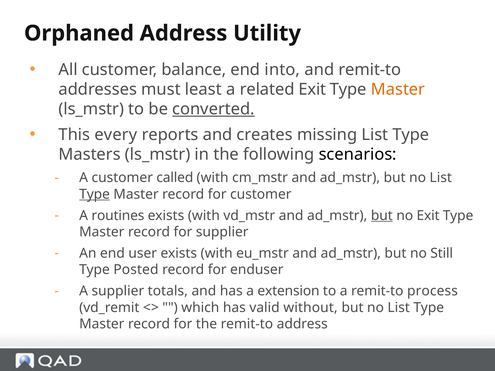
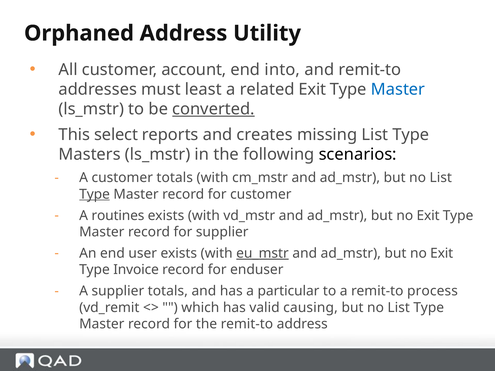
balance: balance -> account (194, 70)
Master colour: orange -> blue (398, 89)
every: every -> select (116, 135)
customer called: called -> totals (175, 178)
but underline: present -> none (382, 216)
eu_mstr underline: none -> present (262, 253)
Still: Still -> Exit (442, 253)
Posted: Posted -> Invoice (136, 270)
extension: extension -> particular (288, 291)
without: without -> causing (311, 308)
